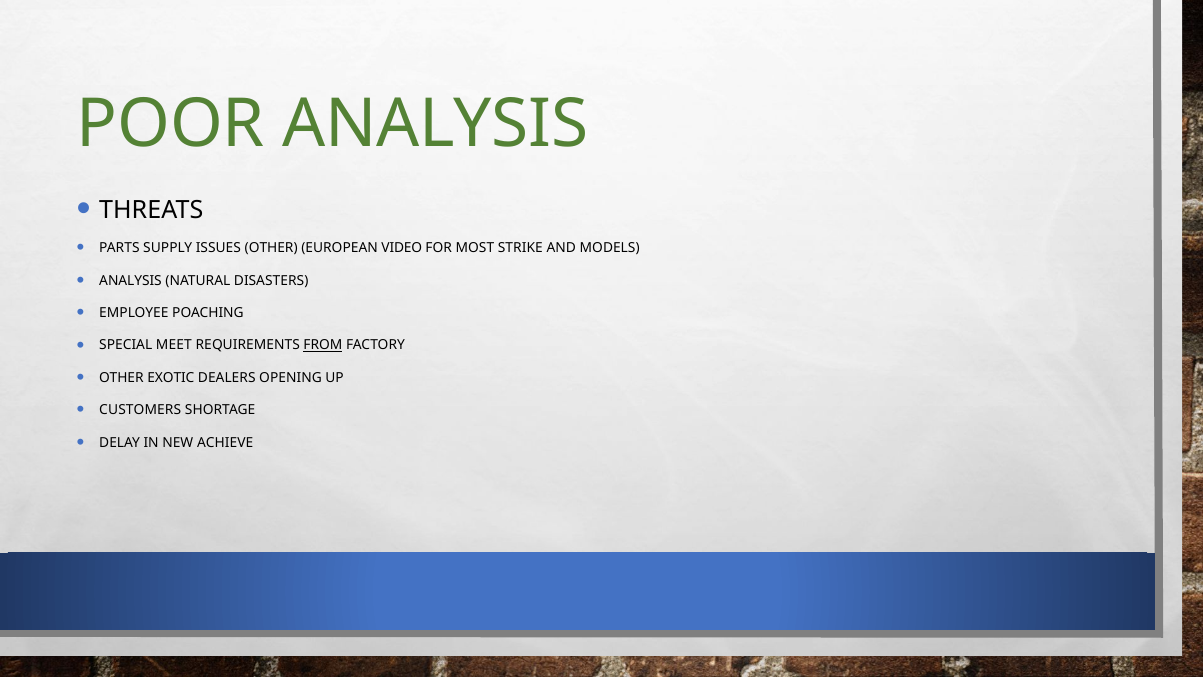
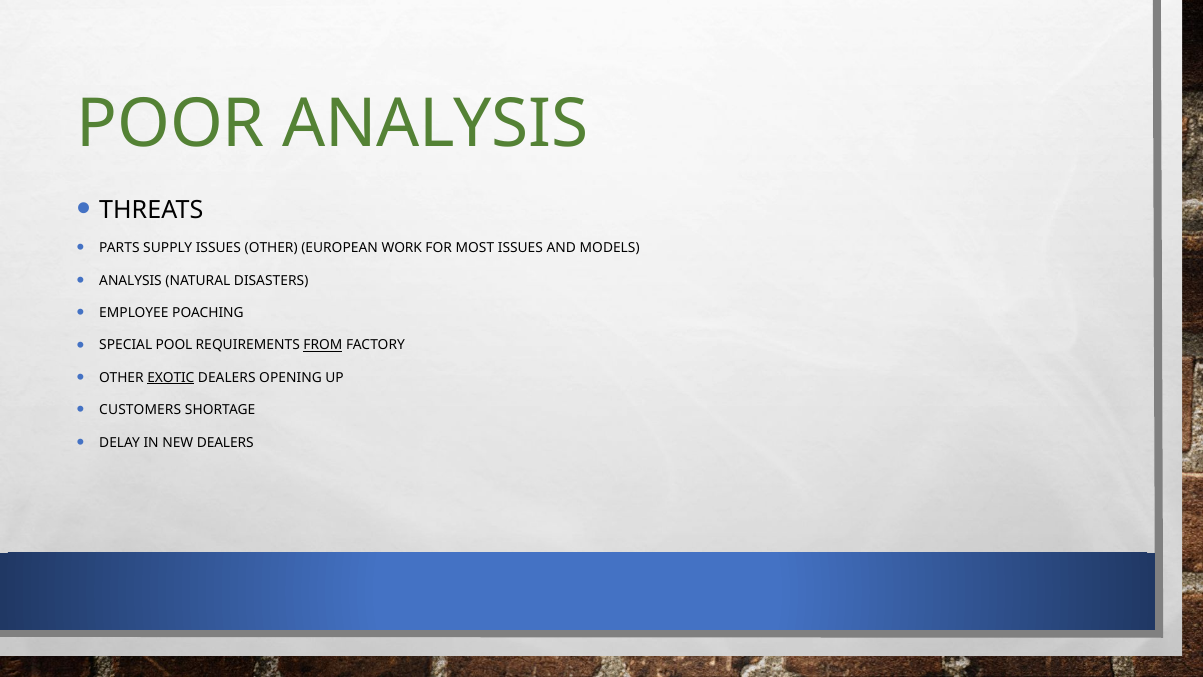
VIDEO: VIDEO -> WORK (402, 248)
MOST STRIKE: STRIKE -> ISSUES (520, 248)
MEET: MEET -> POOL (174, 345)
EXOTIC underline: none -> present (171, 378)
NEW ACHIEVE: ACHIEVE -> DEALERS (225, 442)
